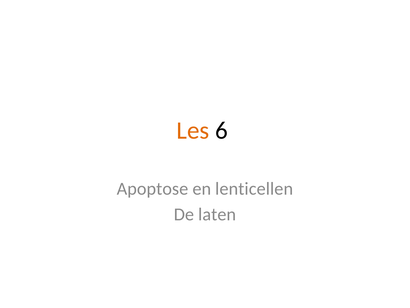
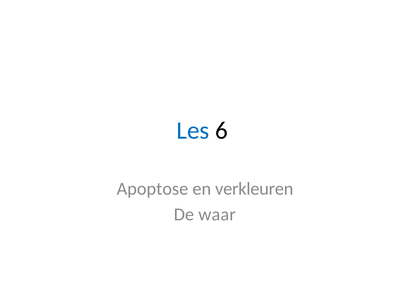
Les colour: orange -> blue (193, 130)
lenticellen: lenticellen -> verkleuren (254, 189)
laten: laten -> waar (217, 214)
